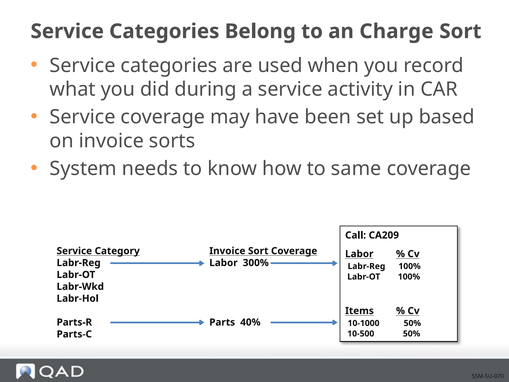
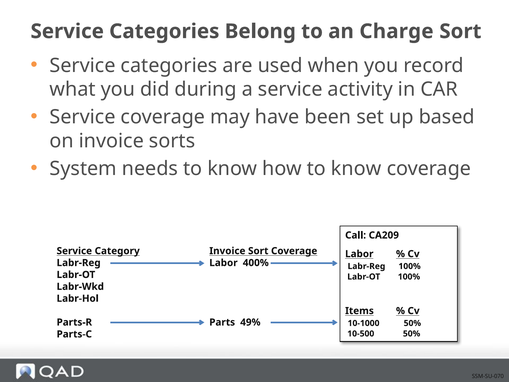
how to same: same -> know (356, 168)
300%: 300% -> 400% (256, 263)
40%: 40% -> 49% (250, 322)
